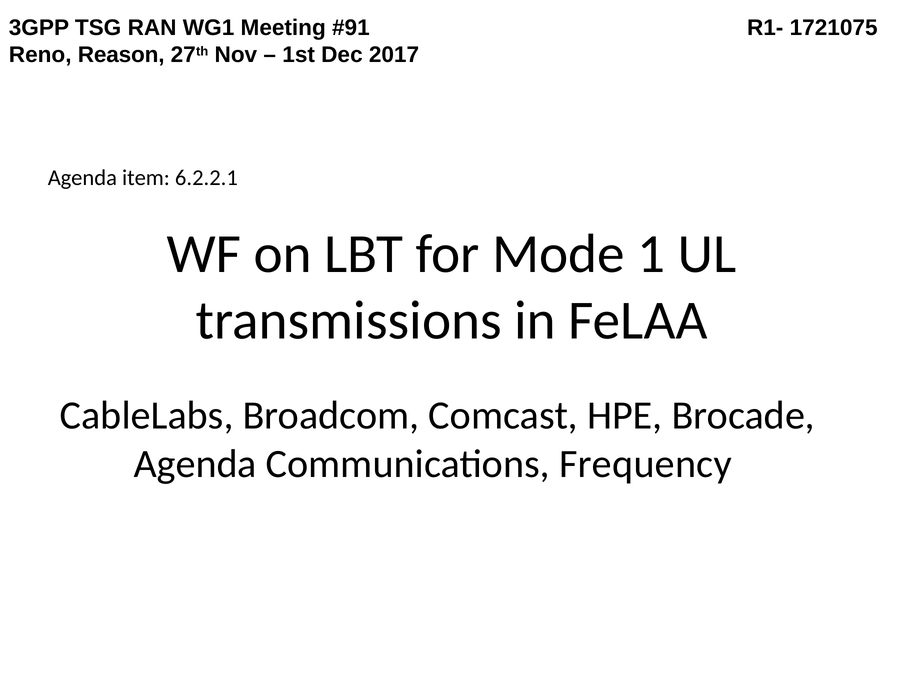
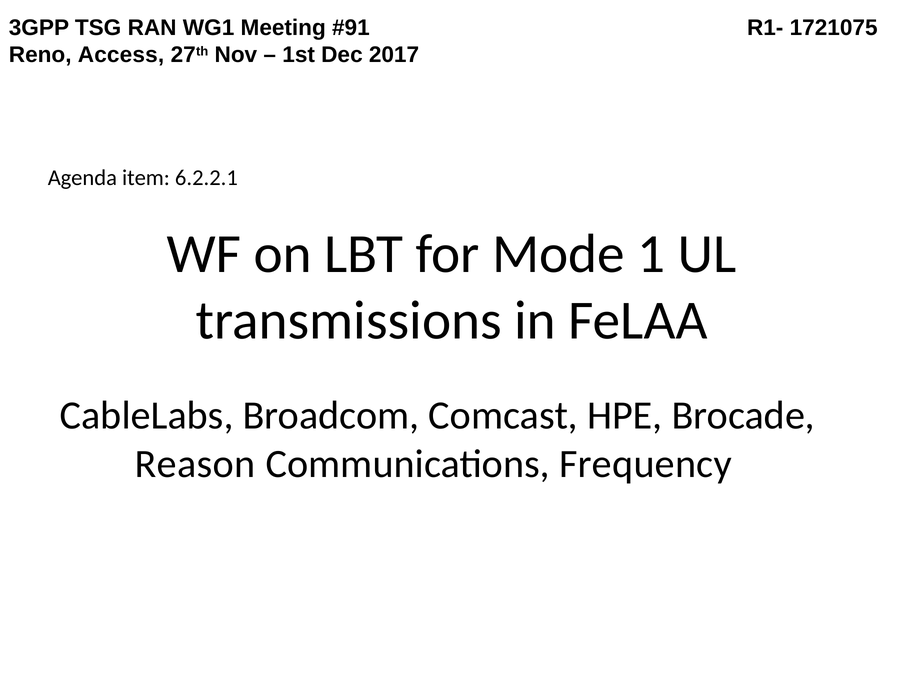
Reason: Reason -> Access (121, 55)
Agenda: Agenda -> Reason (195, 464)
